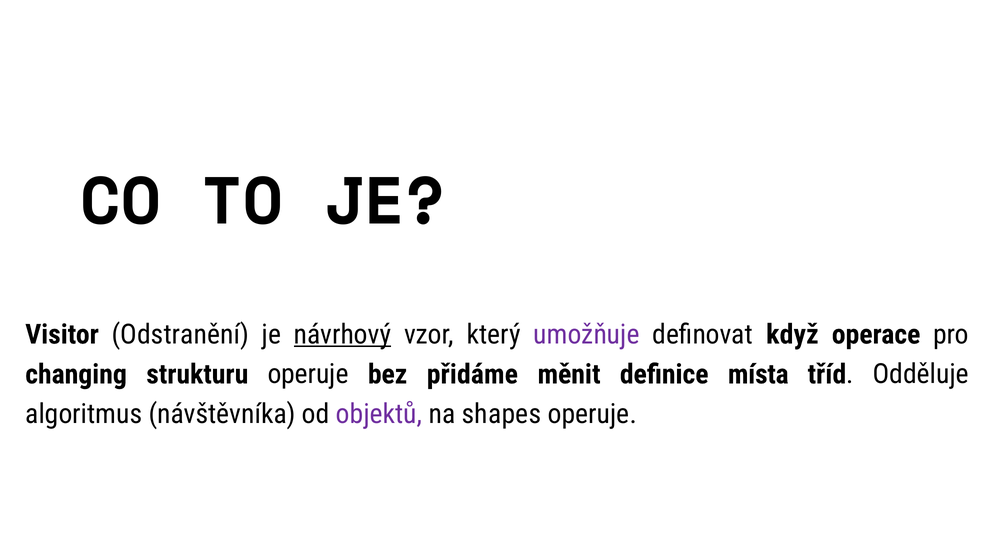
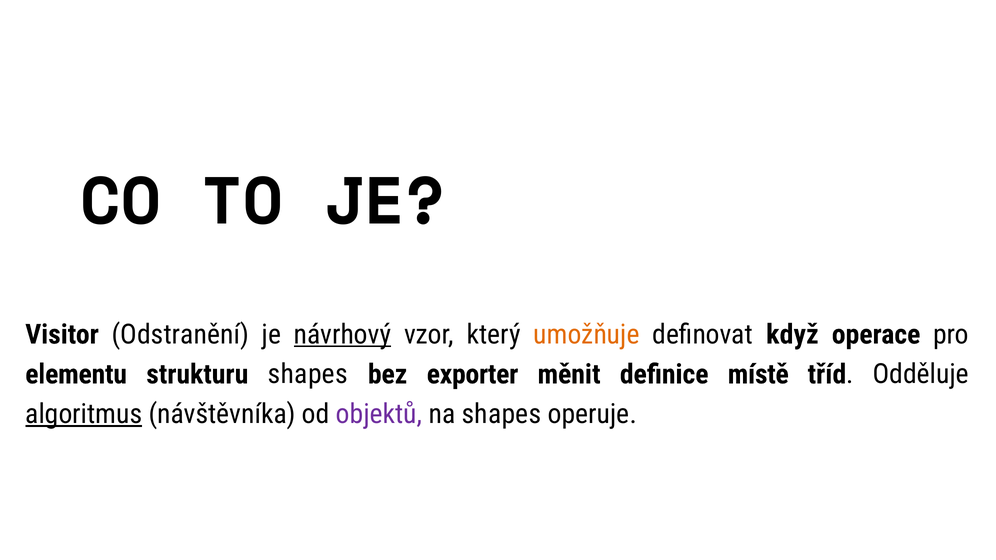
umožňuje colour: purple -> orange (586, 335)
changing: changing -> elementu (76, 374)
strukturu operuje: operuje -> shapes (308, 374)
přidáme: přidáme -> exporter (473, 374)
místa: místa -> místě (758, 374)
algoritmus underline: none -> present (84, 414)
